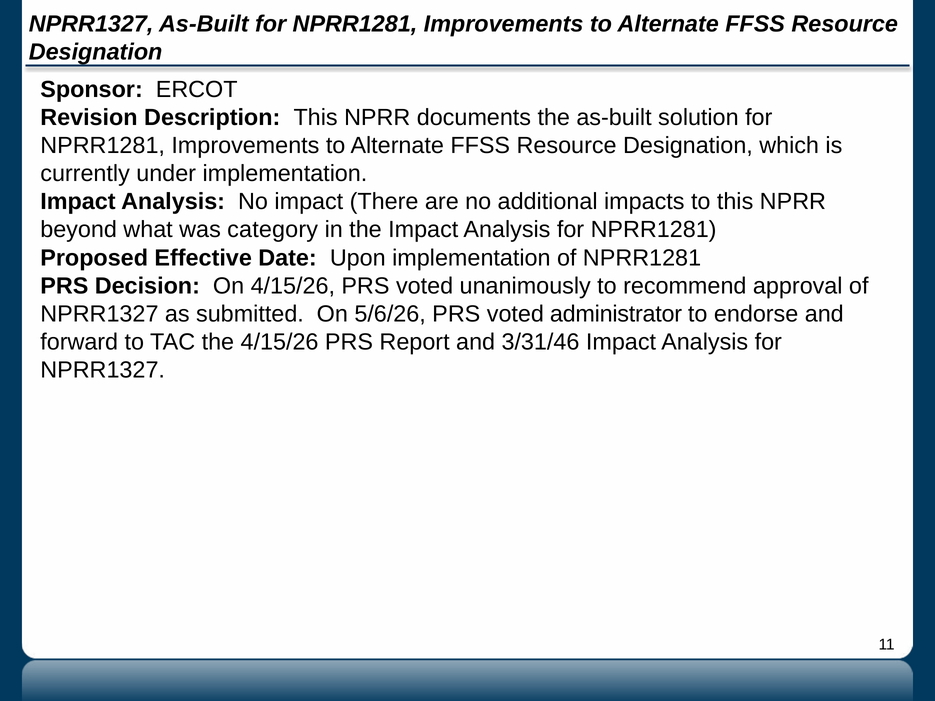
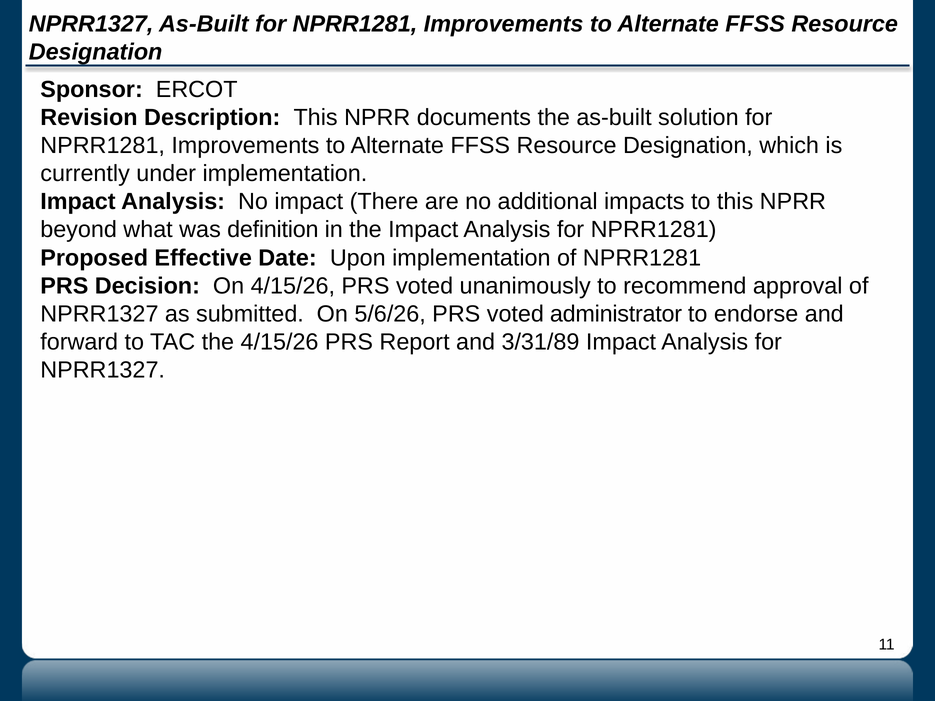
category: category -> definition (273, 230)
3/31/46: 3/31/46 -> 3/31/89 (540, 342)
